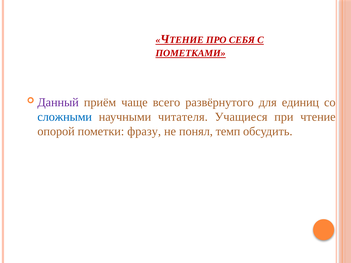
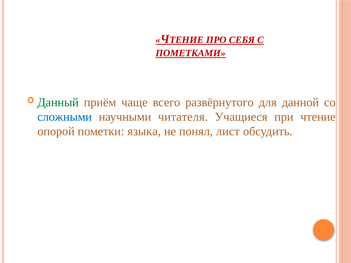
Данный colour: purple -> green (58, 102)
единиц: единиц -> данной (300, 102)
фразу: фразу -> языка (144, 132)
темп: темп -> лист (228, 132)
